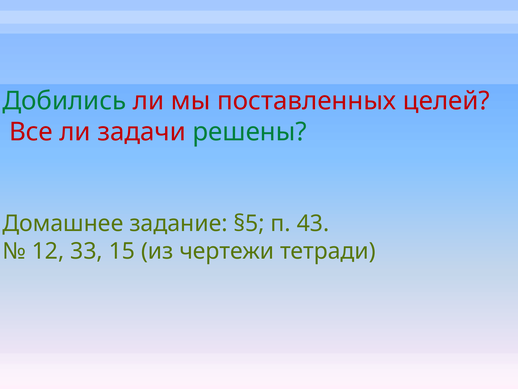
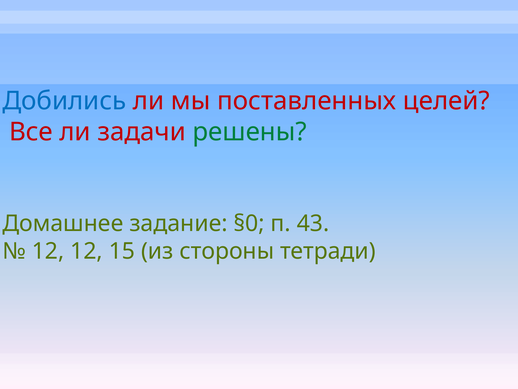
Добились colour: green -> blue (64, 101)
§5: §5 -> §0 (249, 223)
12 33: 33 -> 12 (87, 251)
чертежи: чертежи -> стороны (227, 251)
